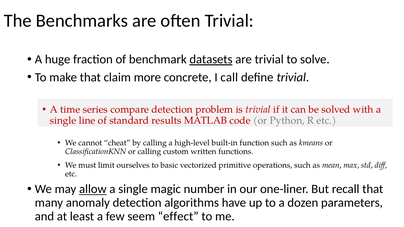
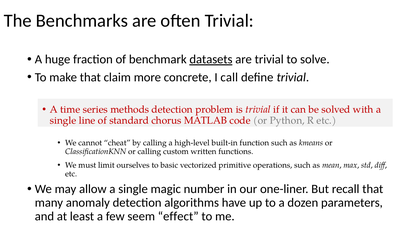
compare: compare -> methods (130, 110)
results: results -> chorus (167, 120)
allow underline: present -> none (93, 189)
